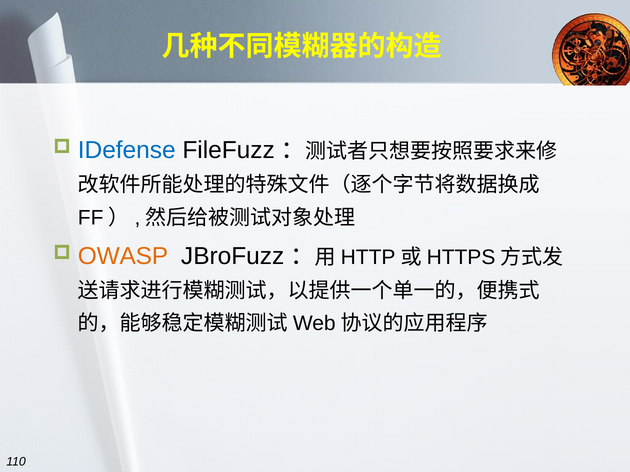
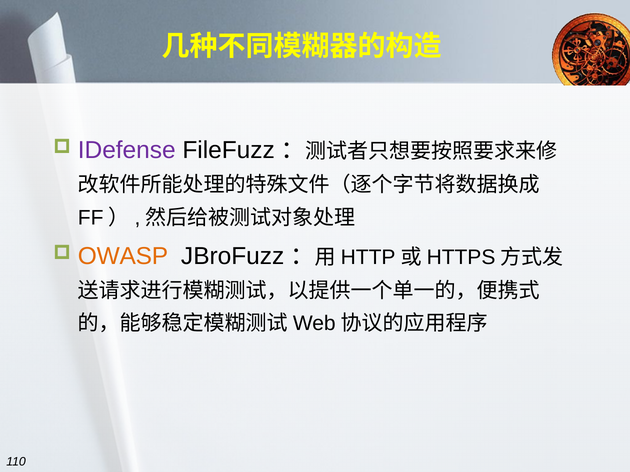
IDefense colour: blue -> purple (127, 151)
